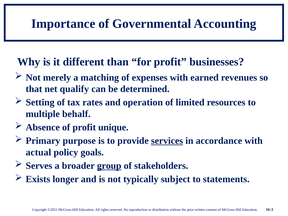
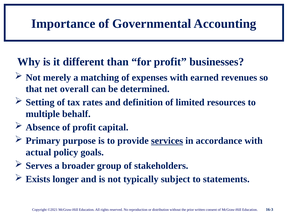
qualify: qualify -> overall (74, 89)
operation: operation -> definition (143, 102)
unique: unique -> capital (113, 127)
group underline: present -> none (109, 166)
